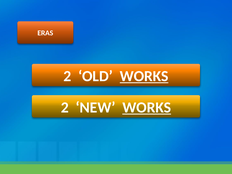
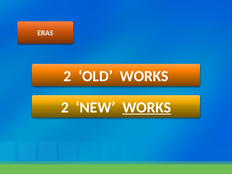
WORKS underline: present -> none (144, 76)
